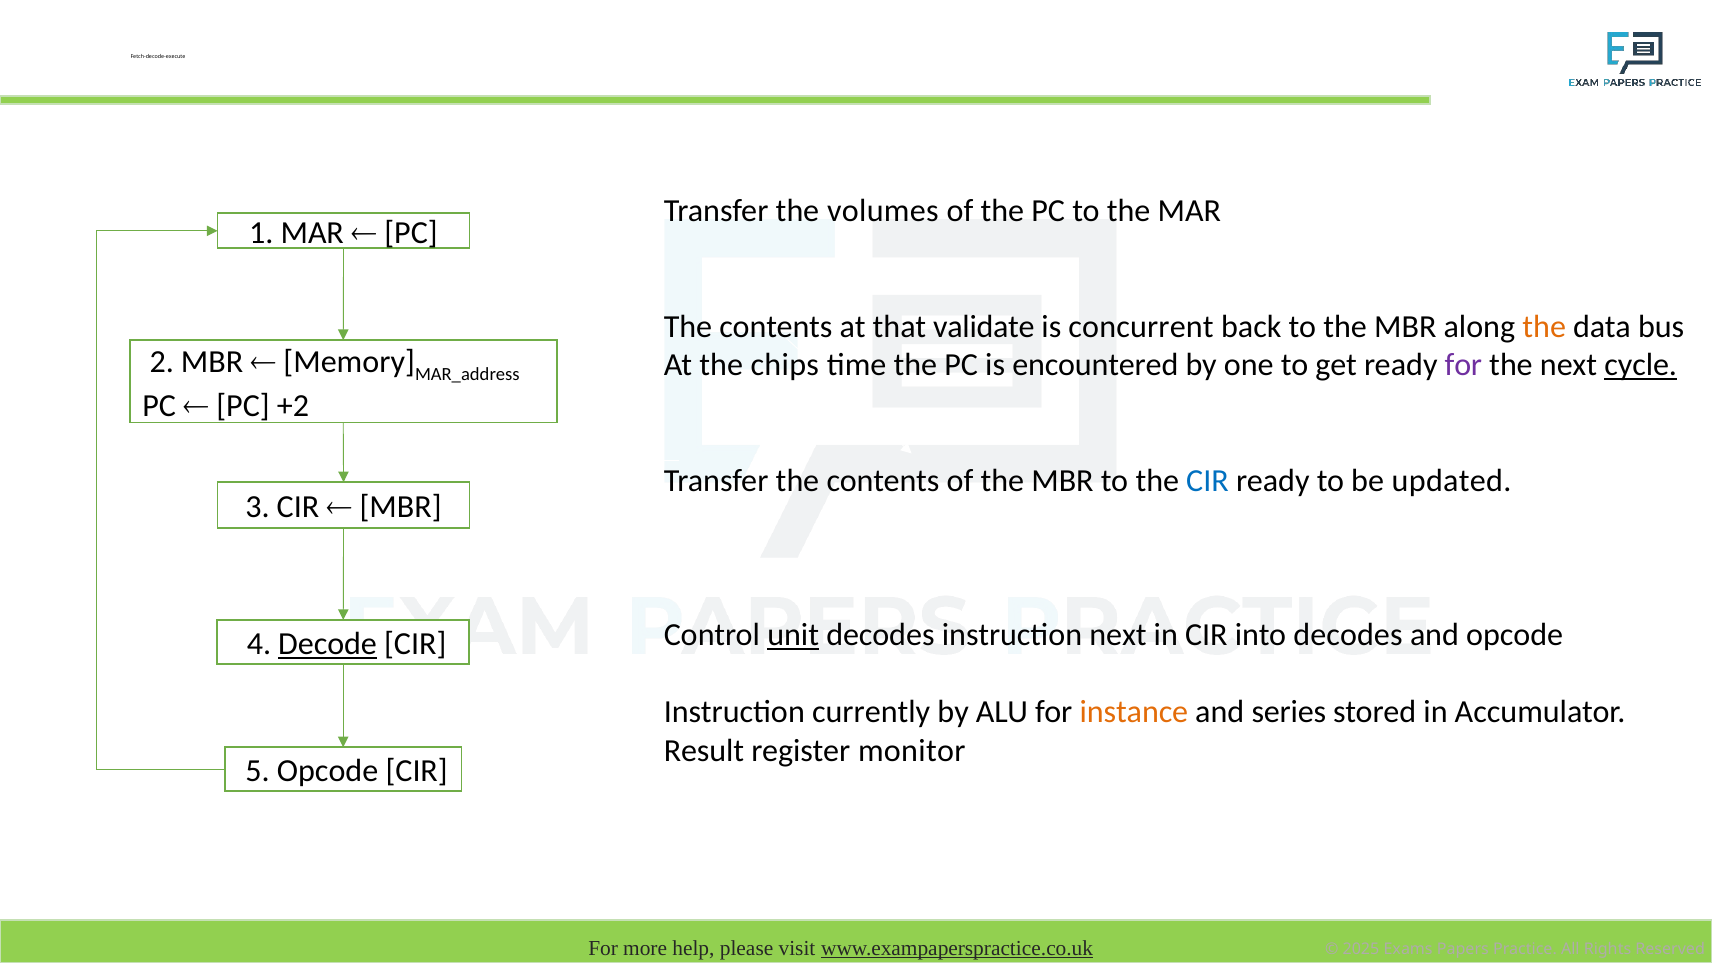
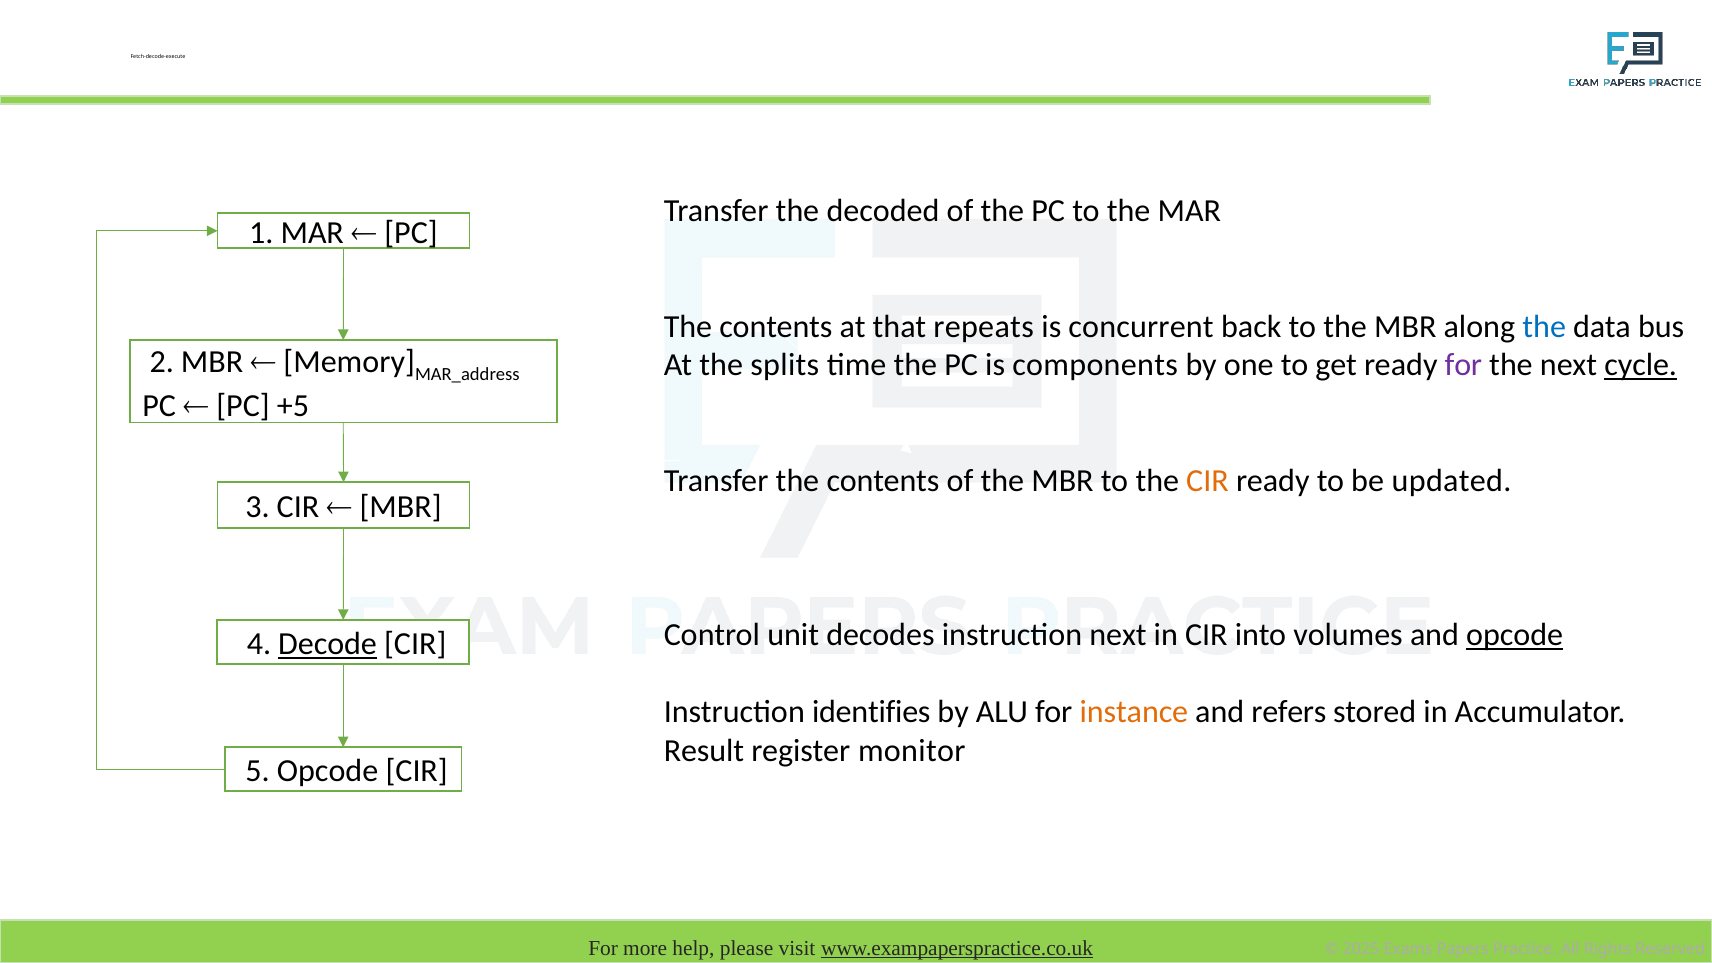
volumes: volumes -> decoded (883, 211)
validate: validate -> repeats (984, 327)
the colour: orange -> blue (1544, 327)
chips: chips -> splits (785, 365)
encountered: encountered -> components (1095, 365)
+2: +2 -> +5 (293, 405)
CIR colour: blue -> orange (1208, 481)
unit underline: present -> none (793, 635)
into decodes: decodes -> volumes (1348, 635)
opcode underline: none -> present (1515, 635)
currently: currently -> identifies (871, 712)
series: series -> refers (1289, 712)
